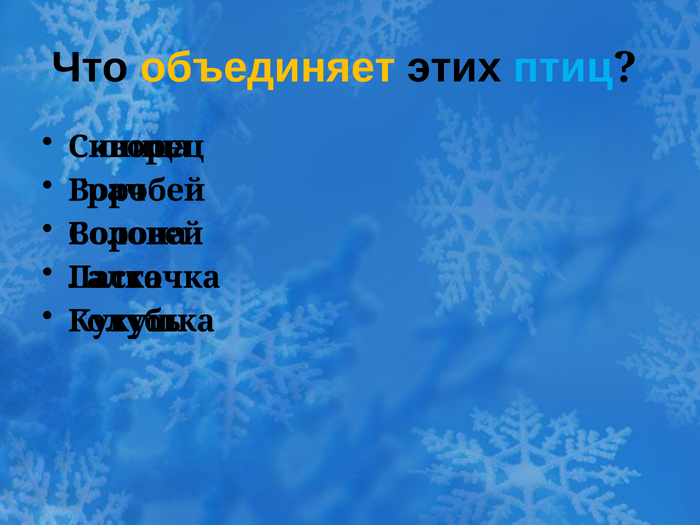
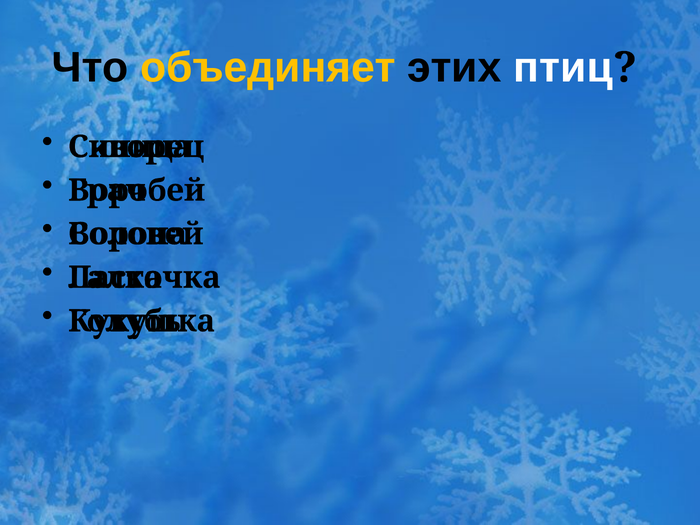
птиц colour: light blue -> white (563, 68)
